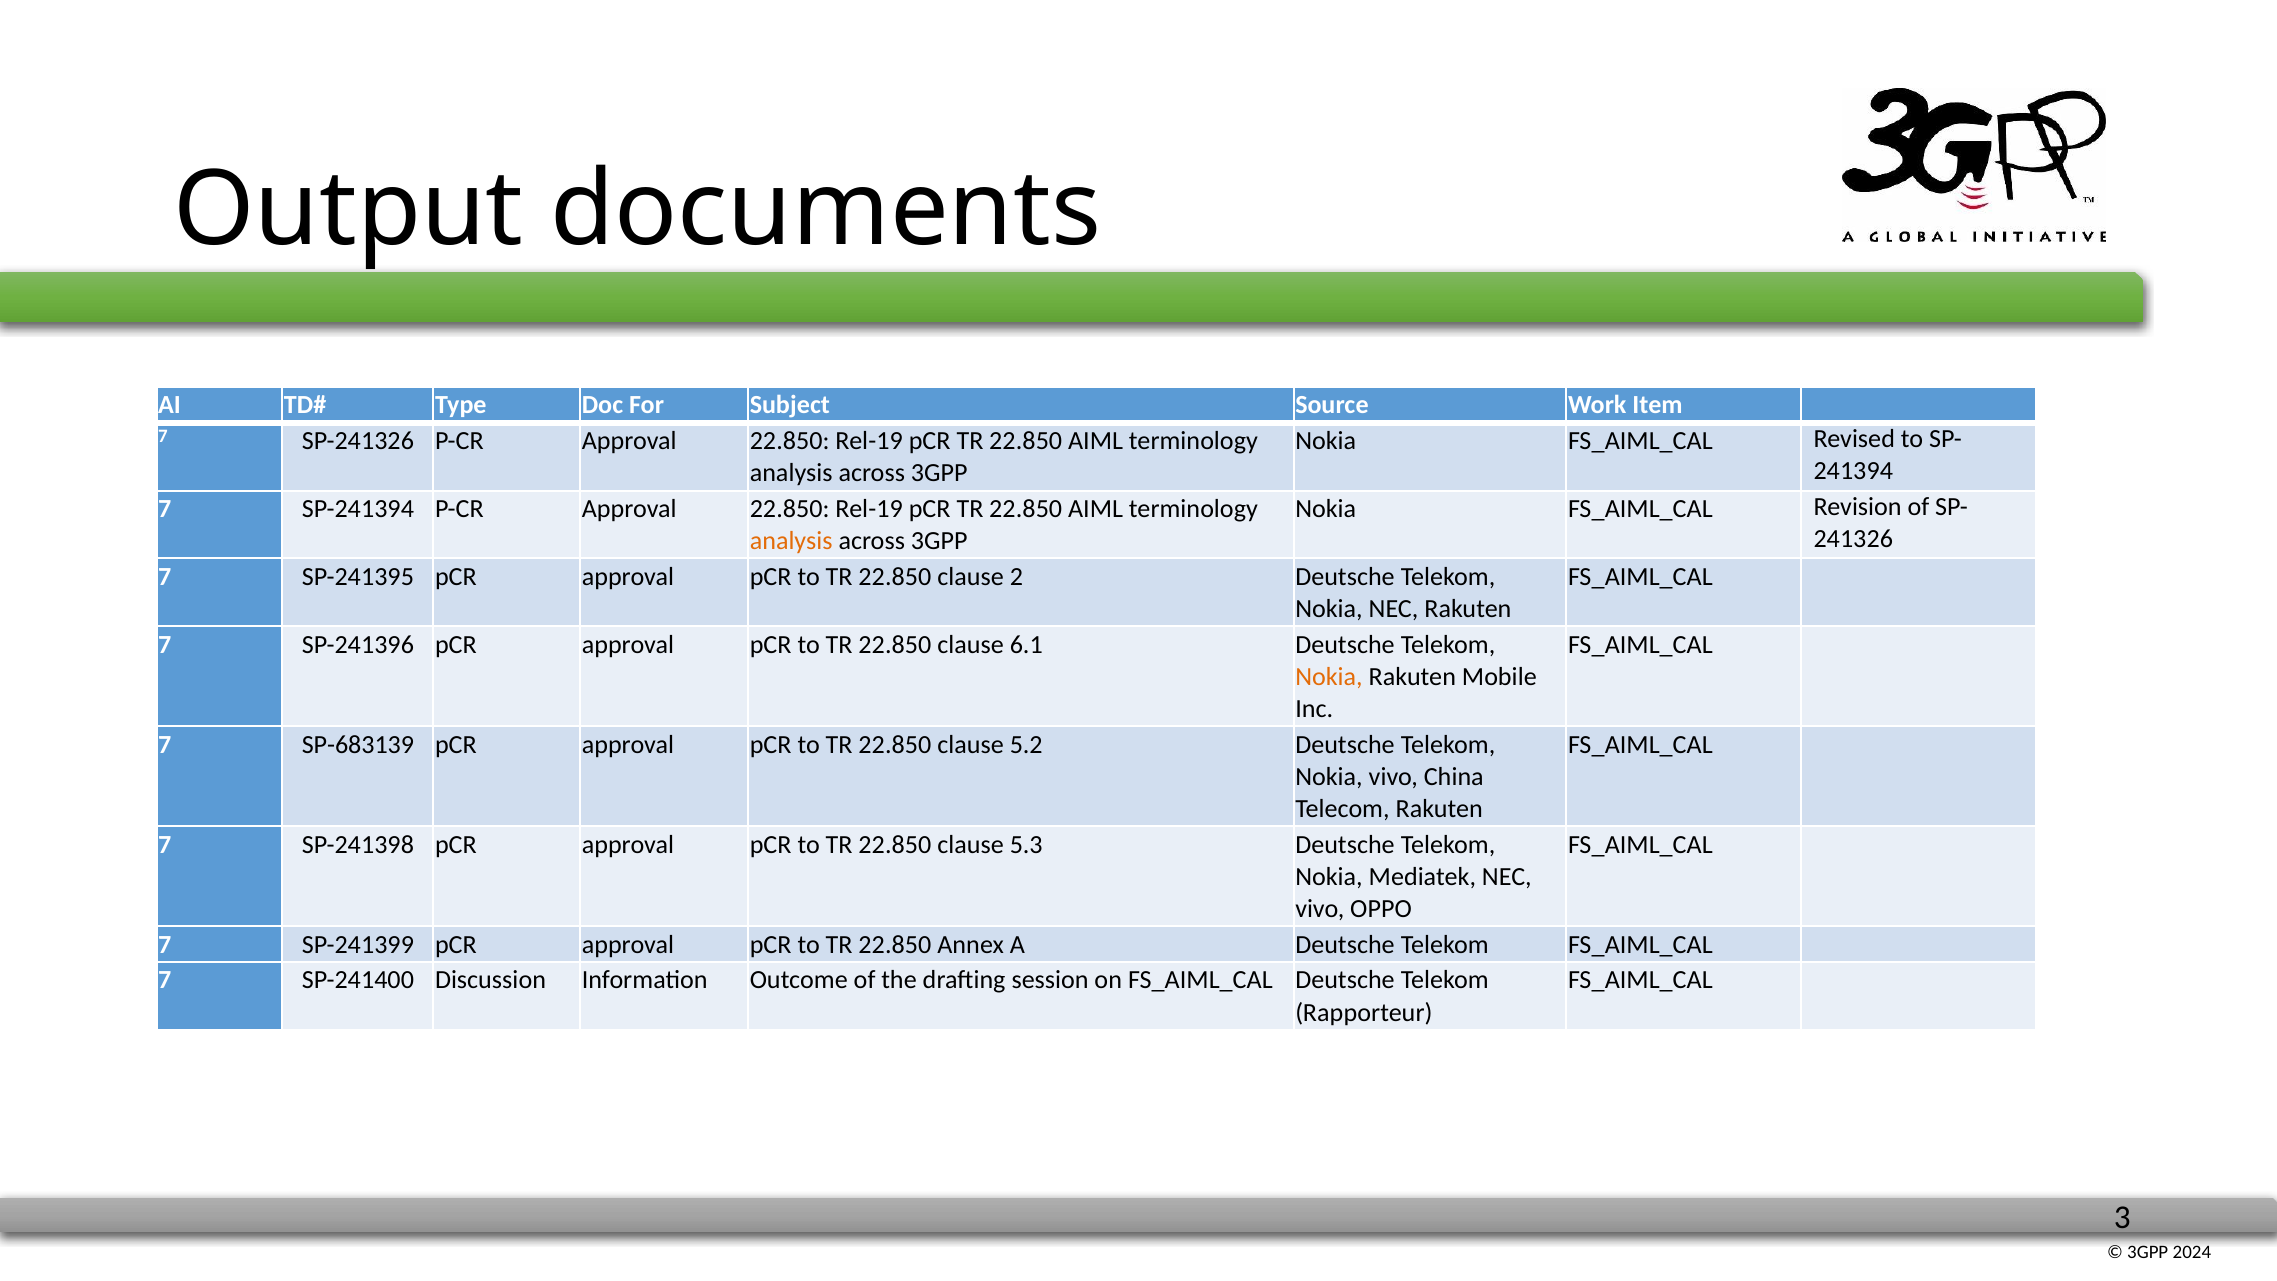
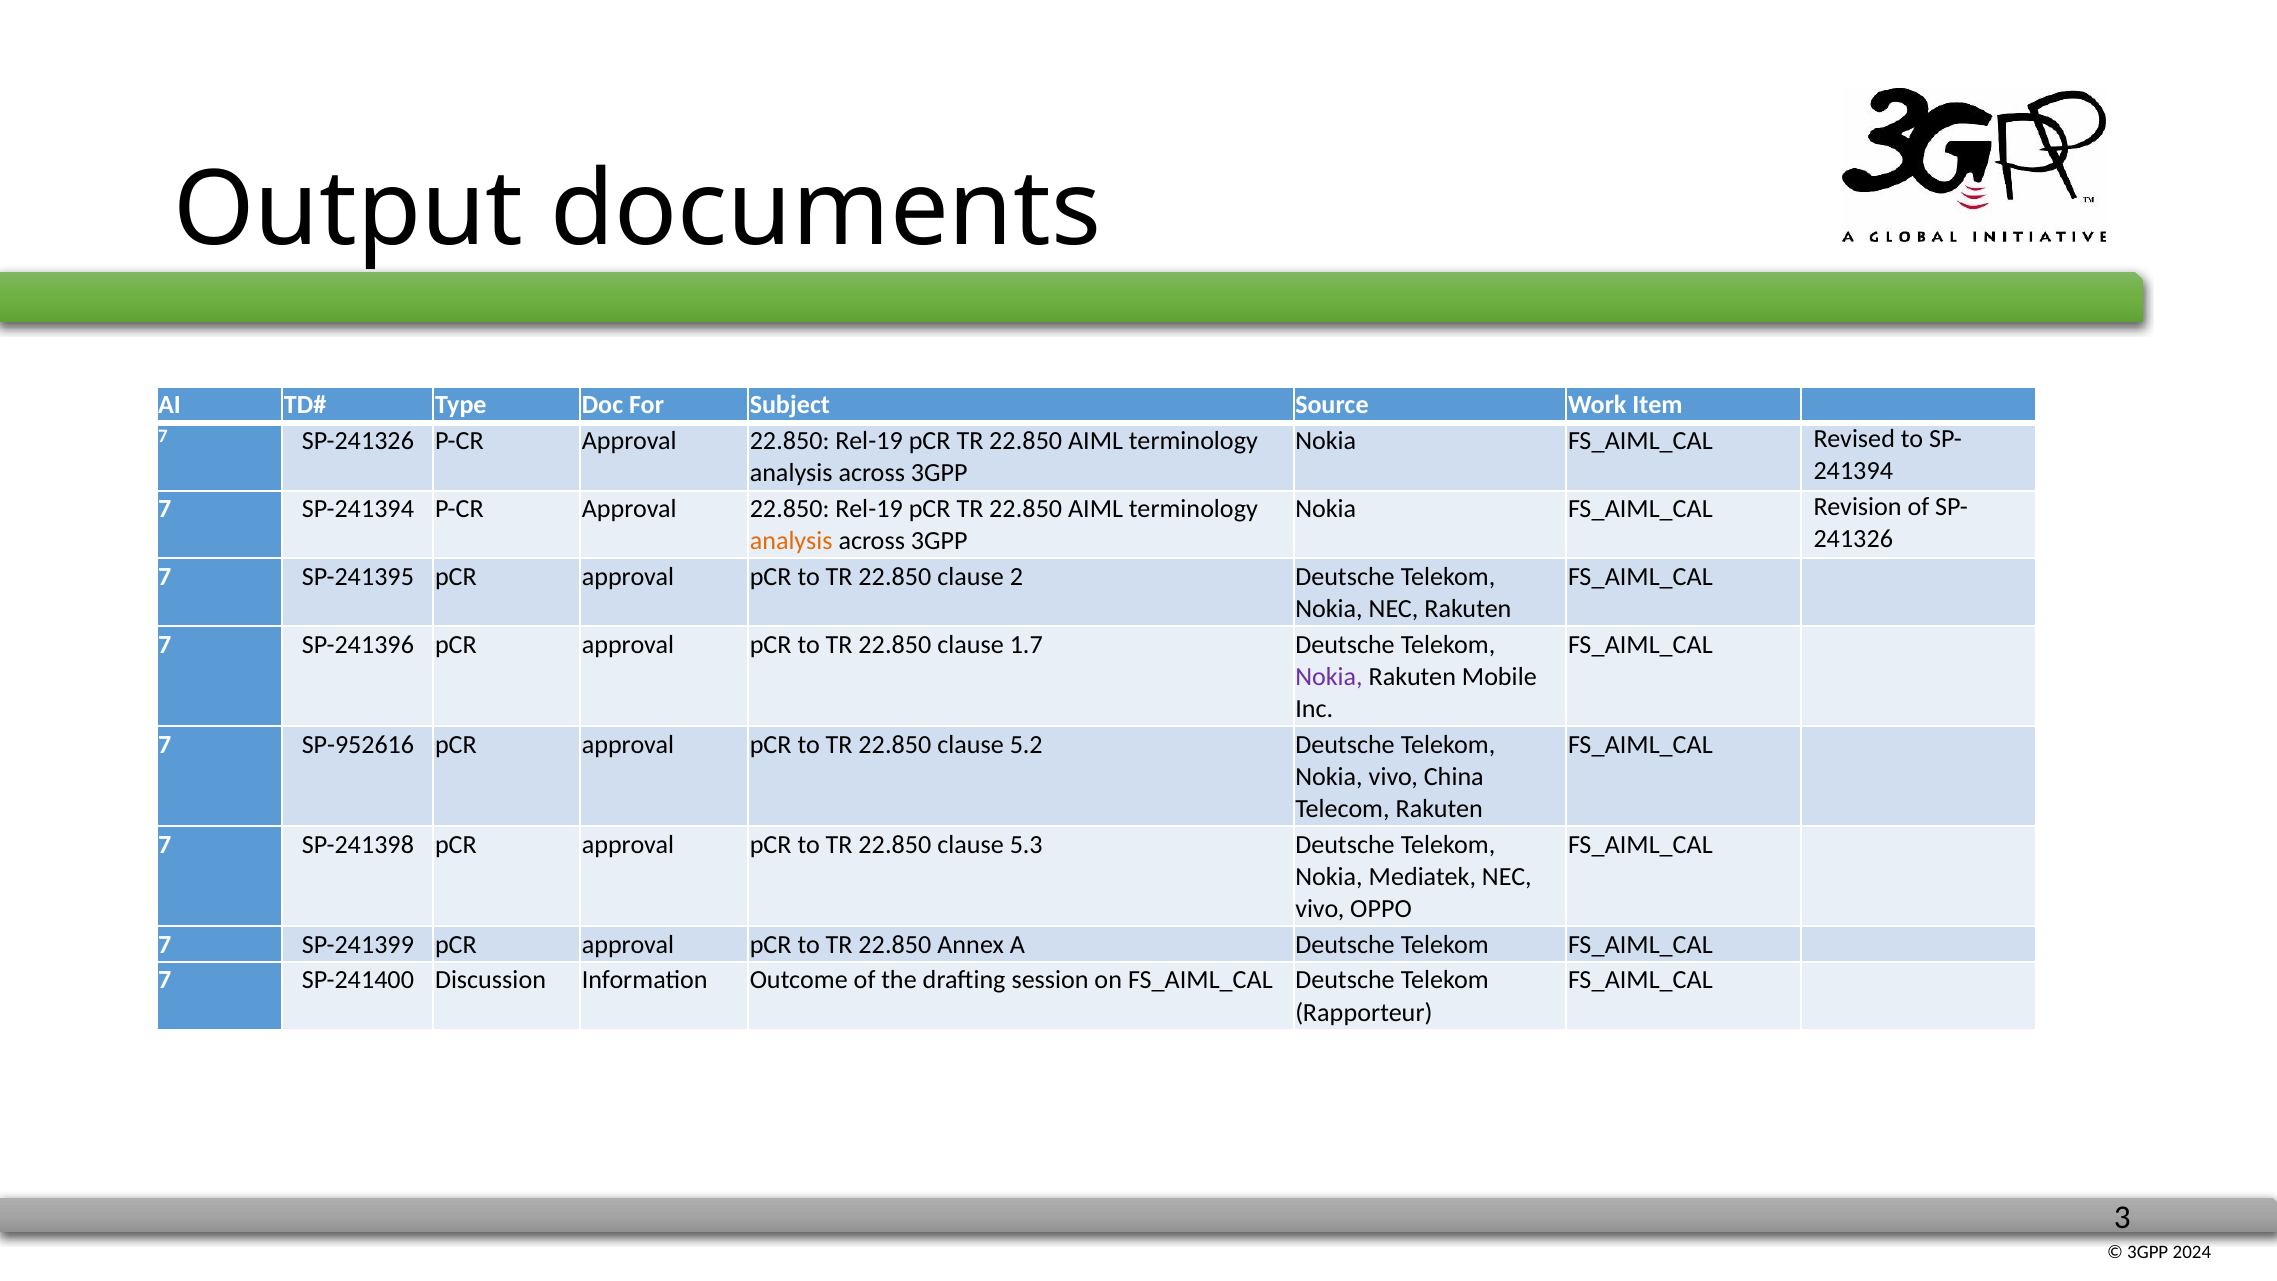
6.1: 6.1 -> 1.7 (1026, 644)
Nokia colour: orange -> purple (1329, 677)
SP-683139: SP-683139 -> SP-952616 (358, 744)
